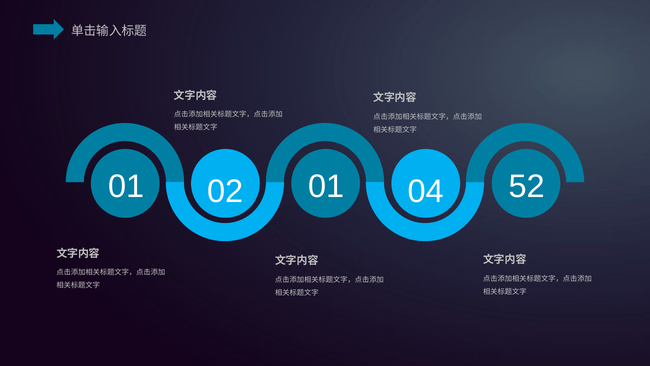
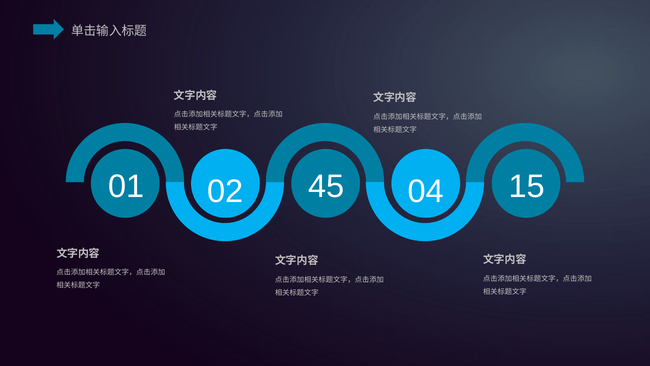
02 01: 01 -> 45 (326, 186)
52: 52 -> 15 (527, 186)
